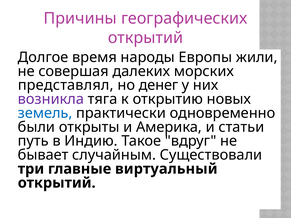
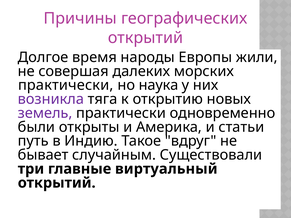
представлял: представлял -> практически (66, 85)
денег: денег -> наука (159, 85)
земель colour: blue -> purple (45, 113)
